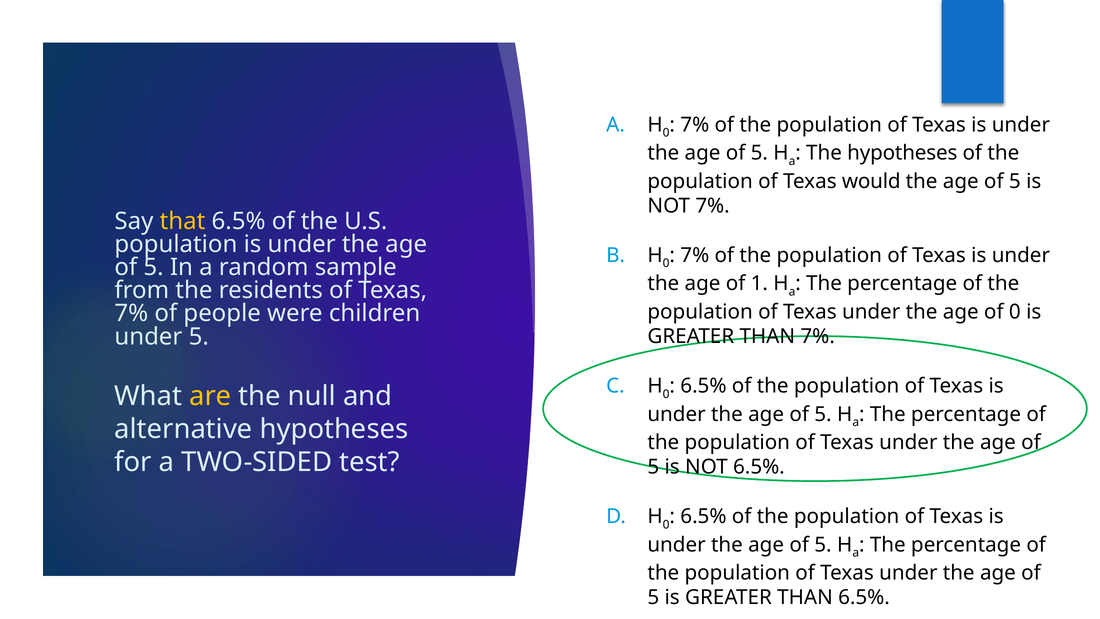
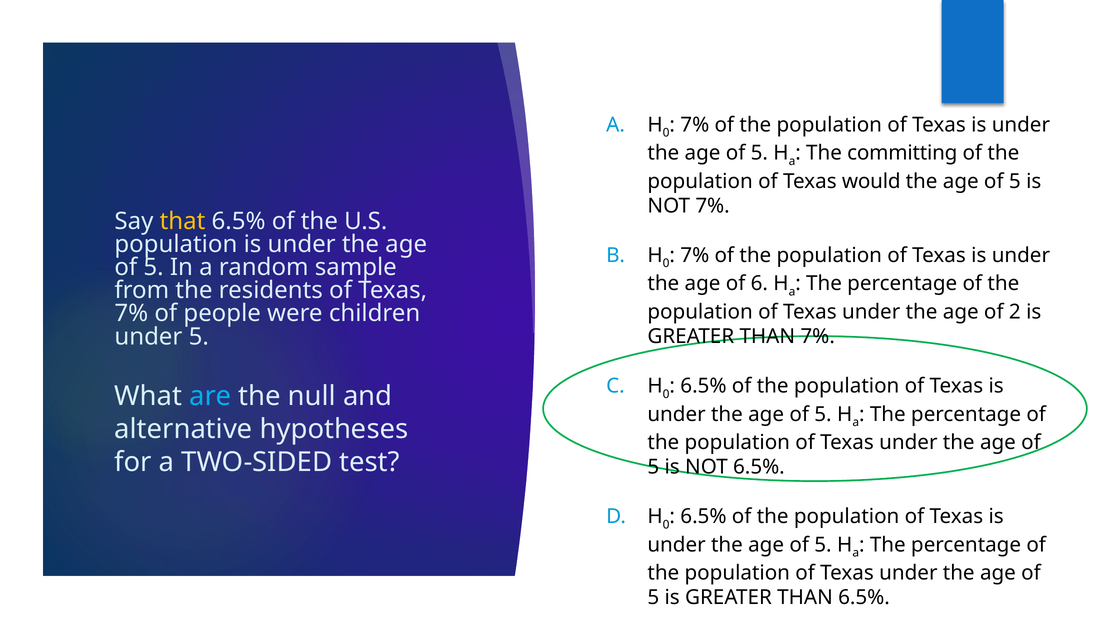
The hypotheses: hypotheses -> committing (902, 153)
1: 1 -> 6 (759, 284)
of 0: 0 -> 2 (1015, 312)
are colour: yellow -> light blue (210, 396)
